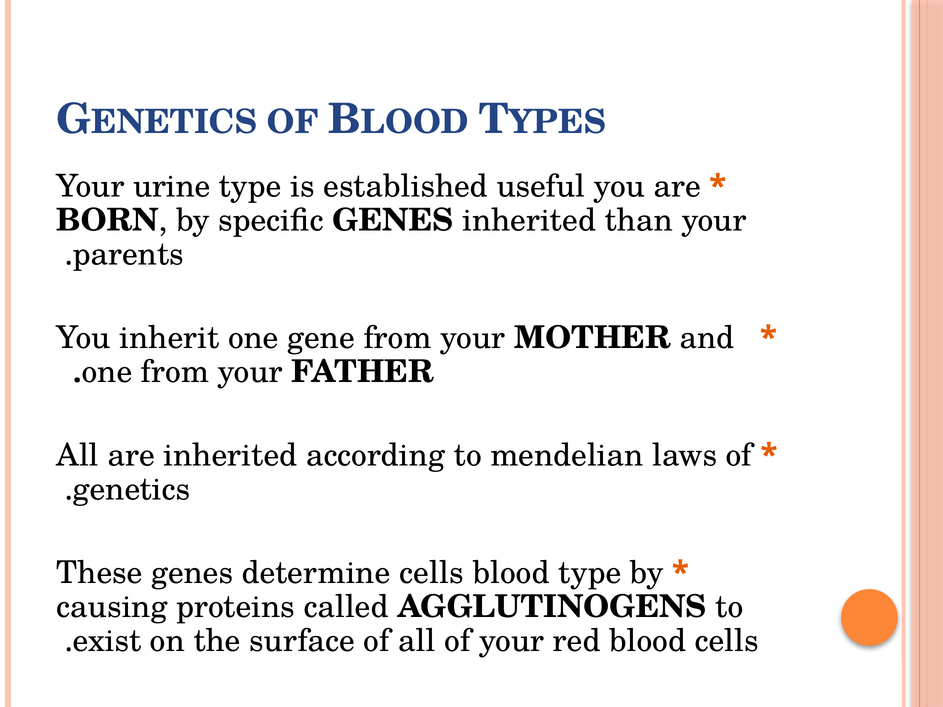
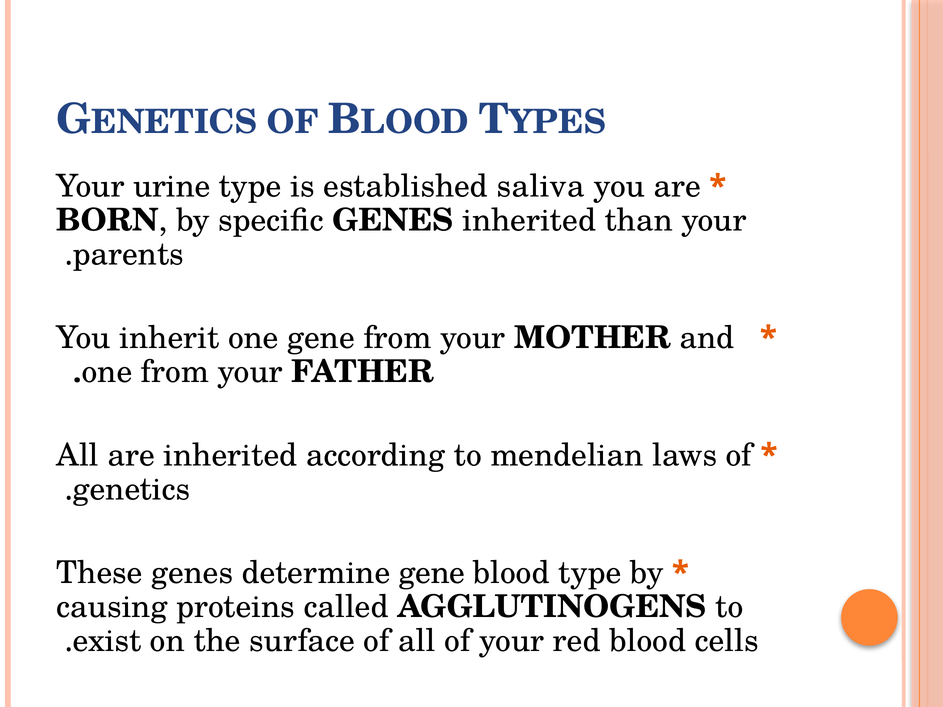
useful: useful -> saliva (541, 186)
determine cells: cells -> gene (432, 573)
